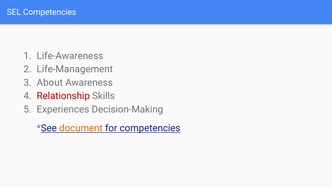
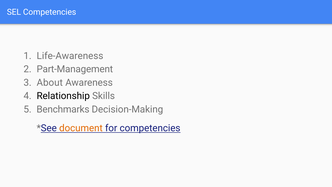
Life-Management: Life-Management -> Part-Management (75, 69)
Relationship colour: red -> black (63, 96)
Experiences: Experiences -> Benchmarks (63, 109)
